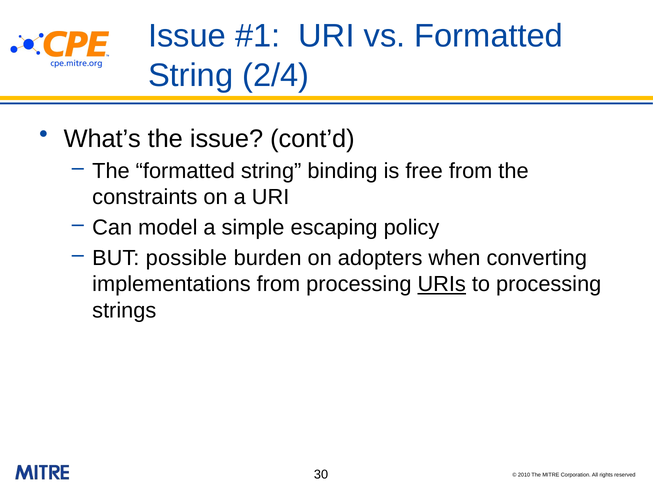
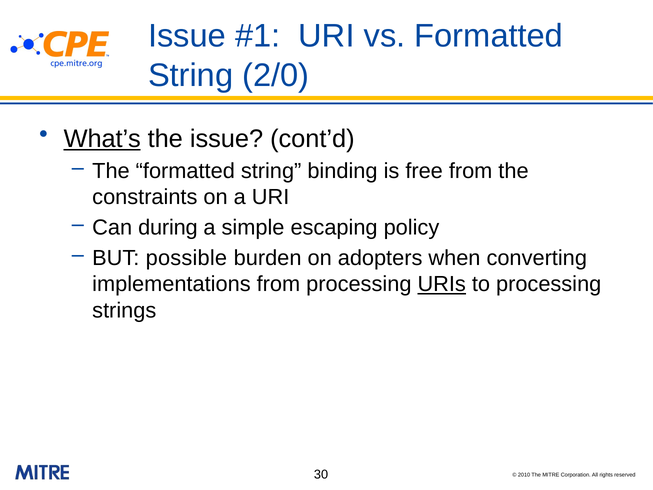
2/4: 2/4 -> 2/0 (276, 75)
What’s underline: none -> present (102, 139)
model: model -> during (168, 228)
